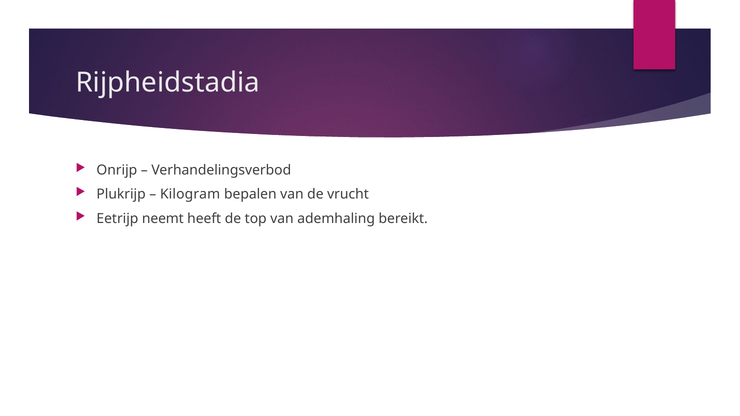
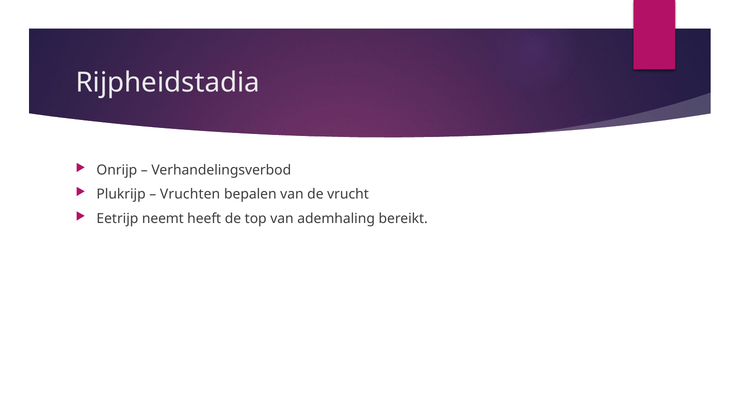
Kilogram: Kilogram -> Vruchten (190, 194)
